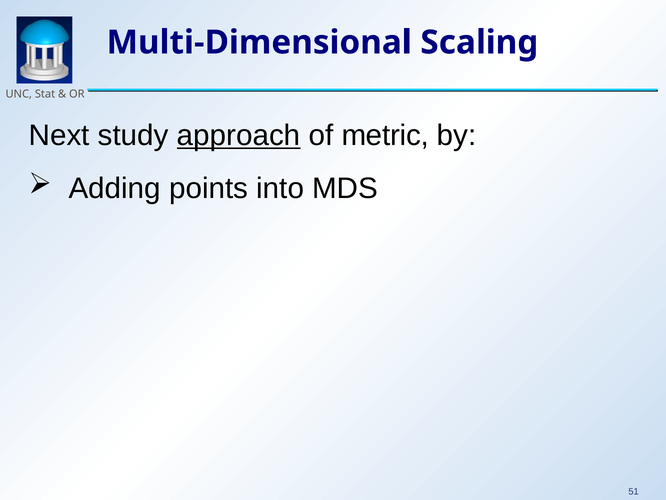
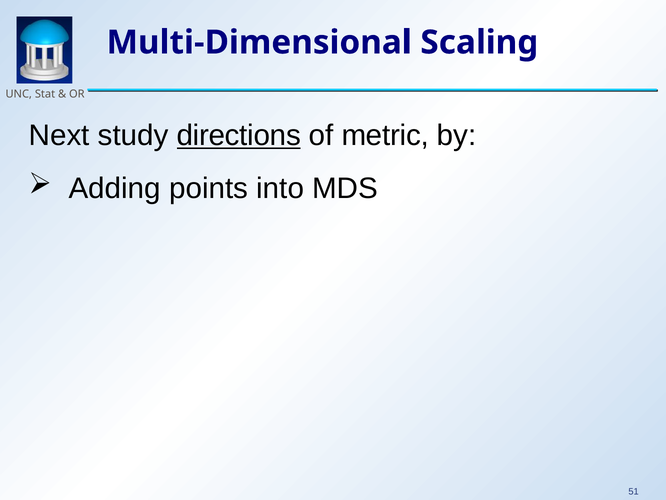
approach: approach -> directions (239, 135)
